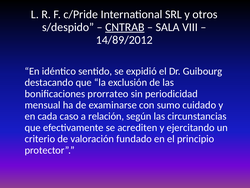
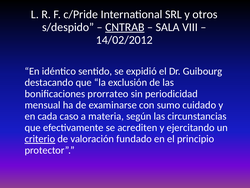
14/89/2012: 14/89/2012 -> 14/02/2012 (124, 40)
relación: relación -> materia (106, 116)
criterio underline: none -> present (40, 139)
